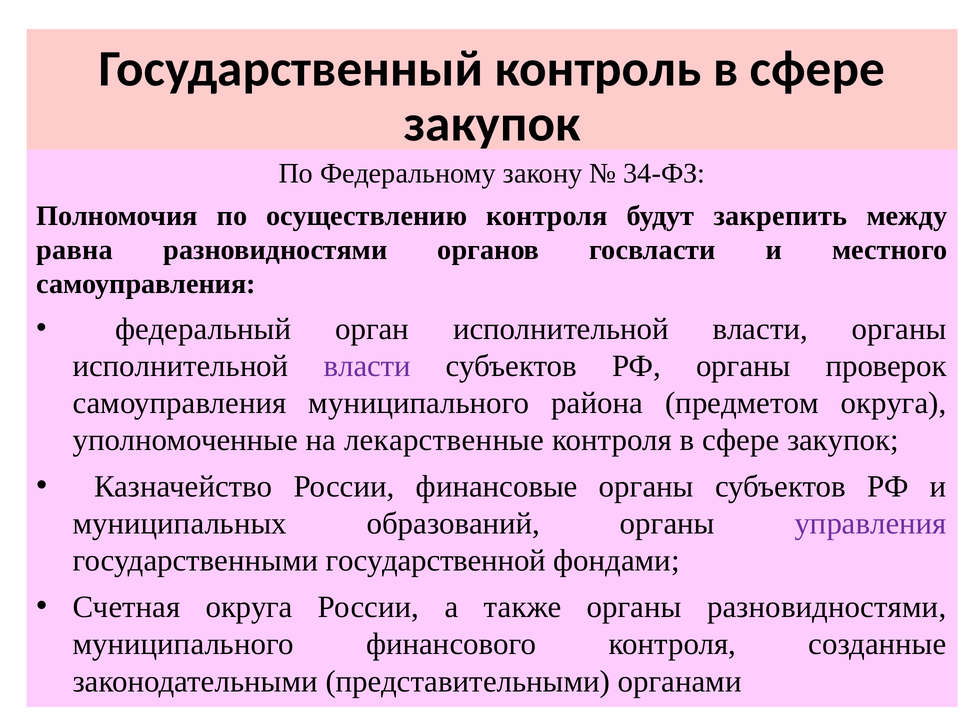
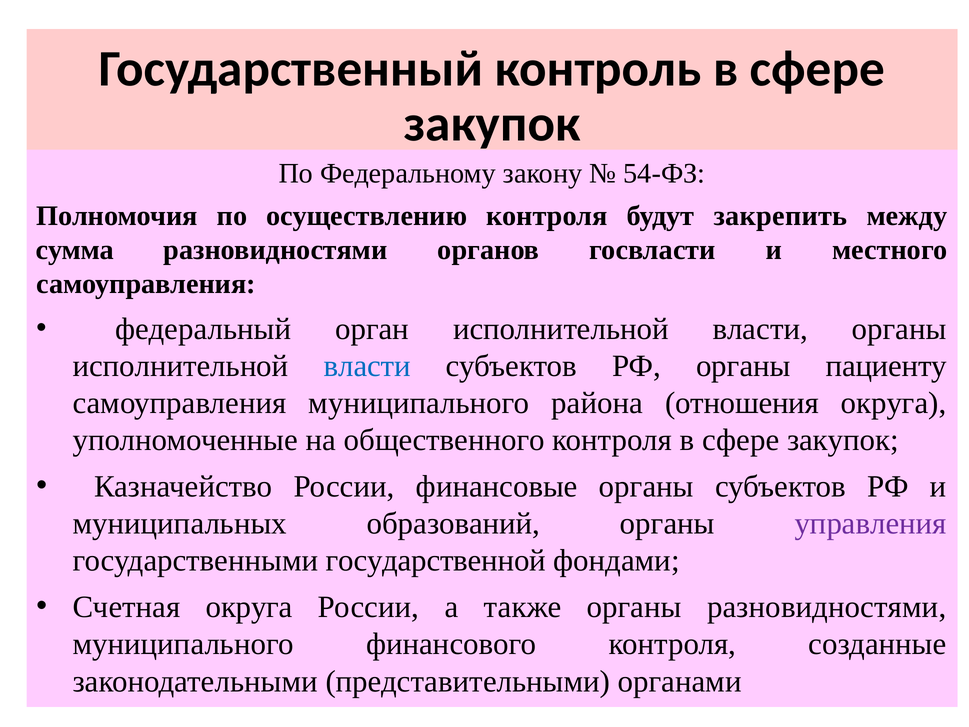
34-ФЗ: 34-ФЗ -> 54-ФЗ (664, 173)
равна: равна -> сумма (75, 250)
власти colour: purple -> blue (367, 366)
проверок: проверок -> пациенту (886, 366)
предметом: предметом -> отношения (742, 403)
лекарственные: лекарственные -> общественного (444, 440)
